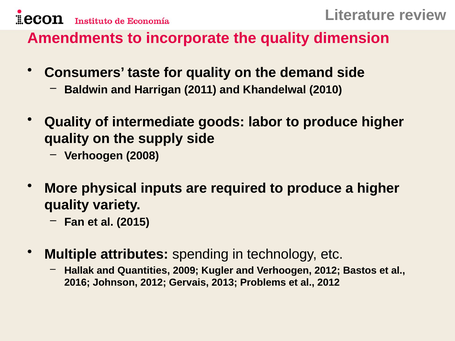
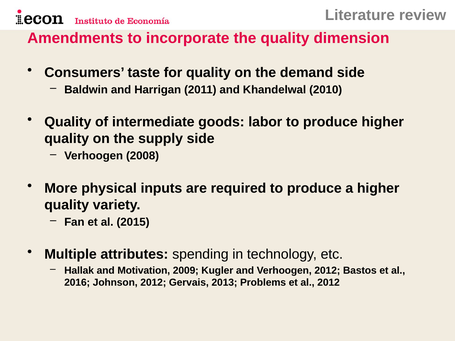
Quantities: Quantities -> Motivation (144, 271)
